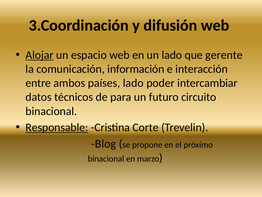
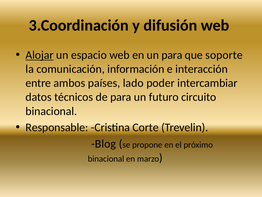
un lado: lado -> para (172, 55)
gerente: gerente -> soporte (224, 55)
Responsable underline: present -> none (57, 127)
